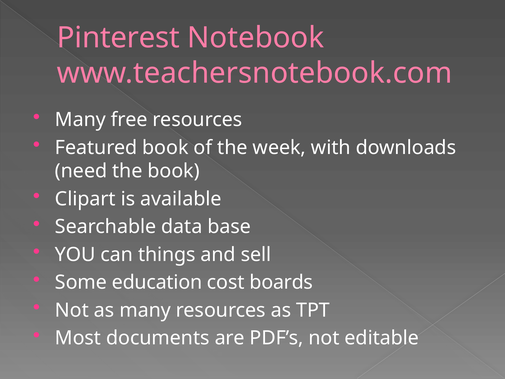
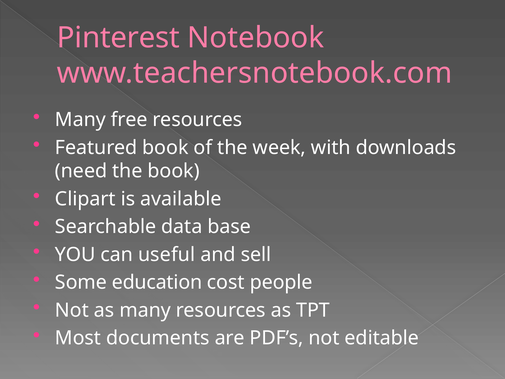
things: things -> useful (167, 254)
boards: boards -> people (281, 282)
